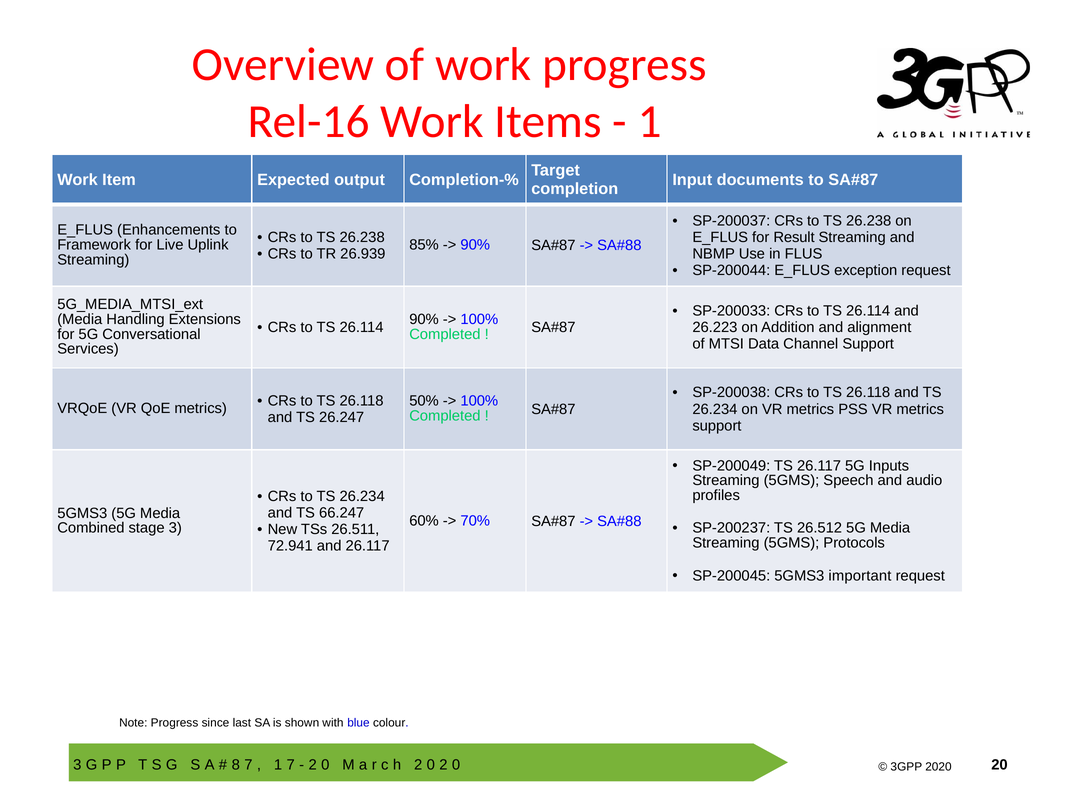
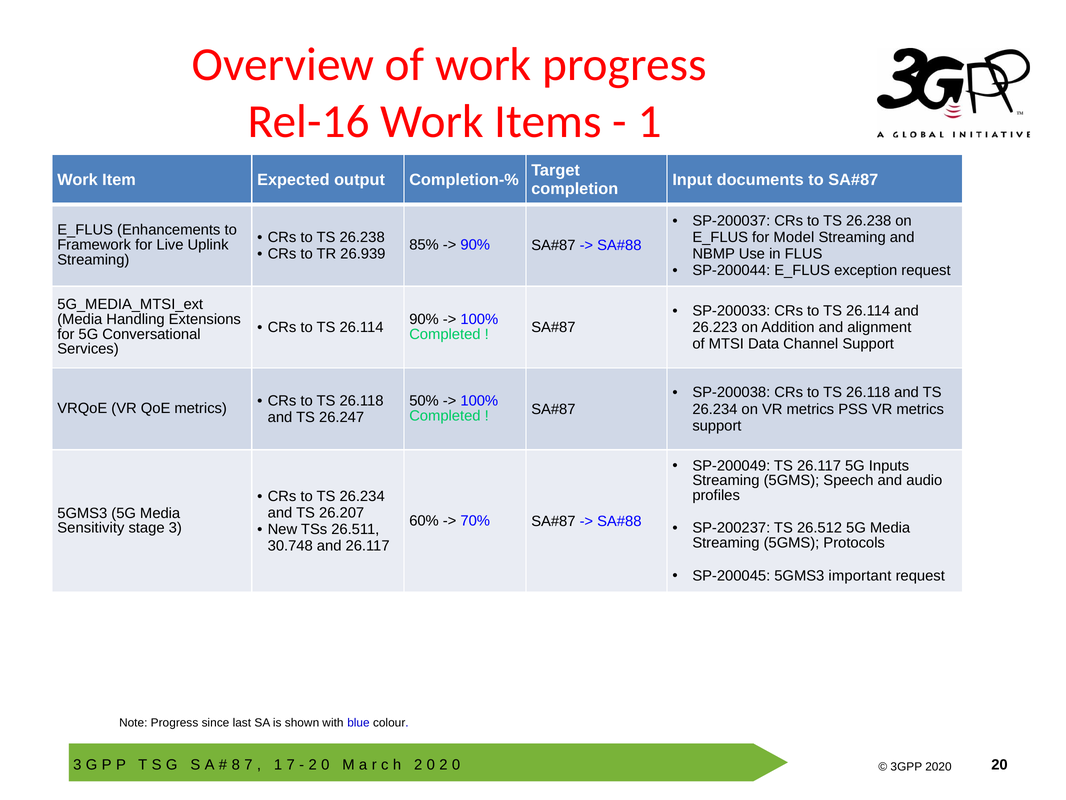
Result: Result -> Model (794, 237)
66.247: 66.247 -> 26.207 (342, 513)
Combined: Combined -> Sensitivity (91, 528)
72.941: 72.941 -> 30.748 (290, 546)
